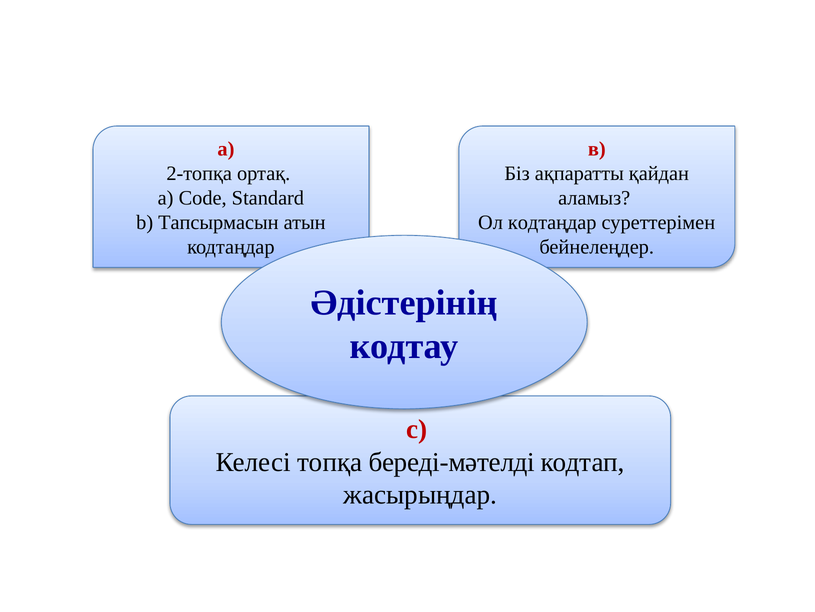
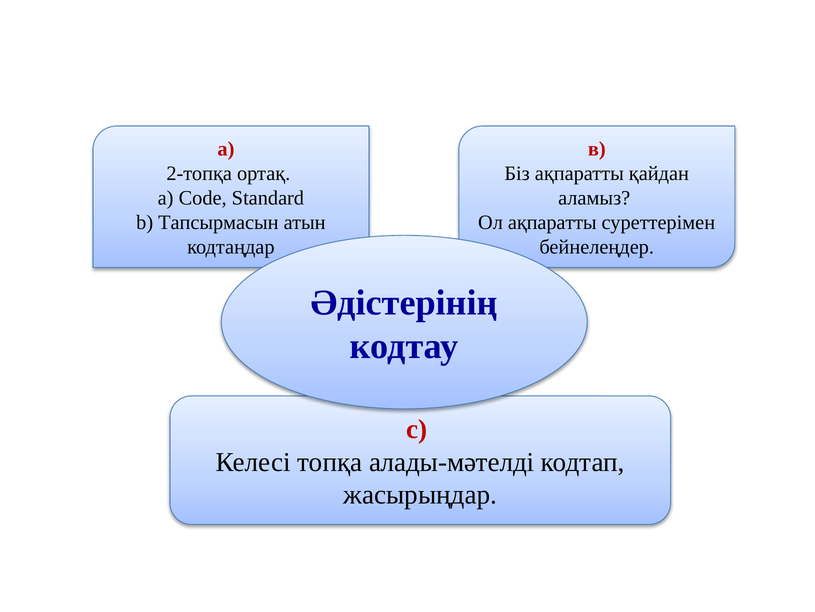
Ол кодтаңдар: кодтаңдар -> ақпаратты (552, 222)
береді-мәтелді: береді-мәтелді -> алады-мәтелді (452, 461)
